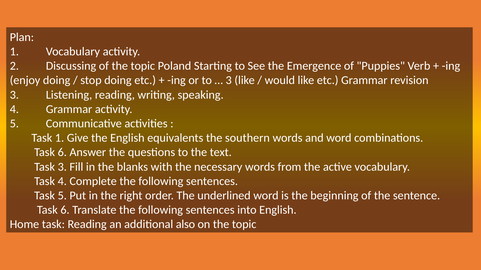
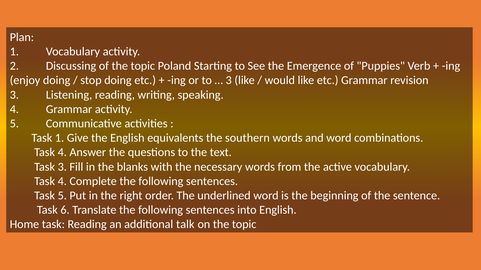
6: 6 -> 4 (62, 153)
also: also -> talk (185, 225)
